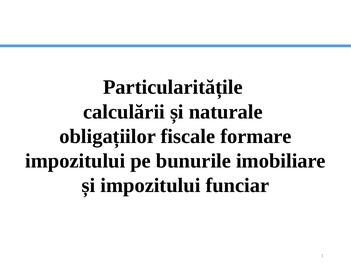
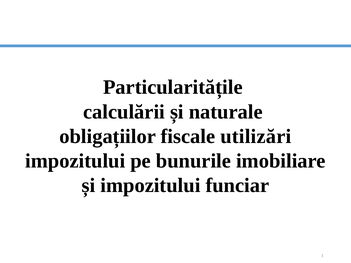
formare: formare -> utilizări (256, 136)
